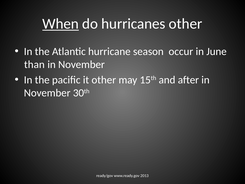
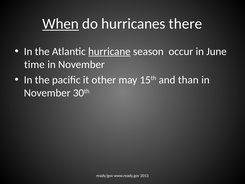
hurricanes other: other -> there (186, 24)
hurricane underline: none -> present (109, 51)
than: than -> time (34, 64)
after: after -> than (188, 80)
